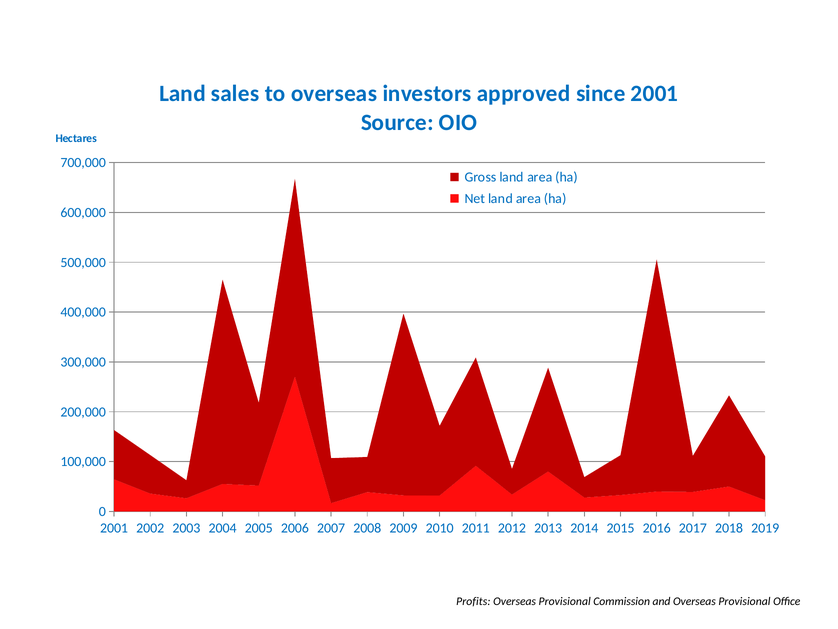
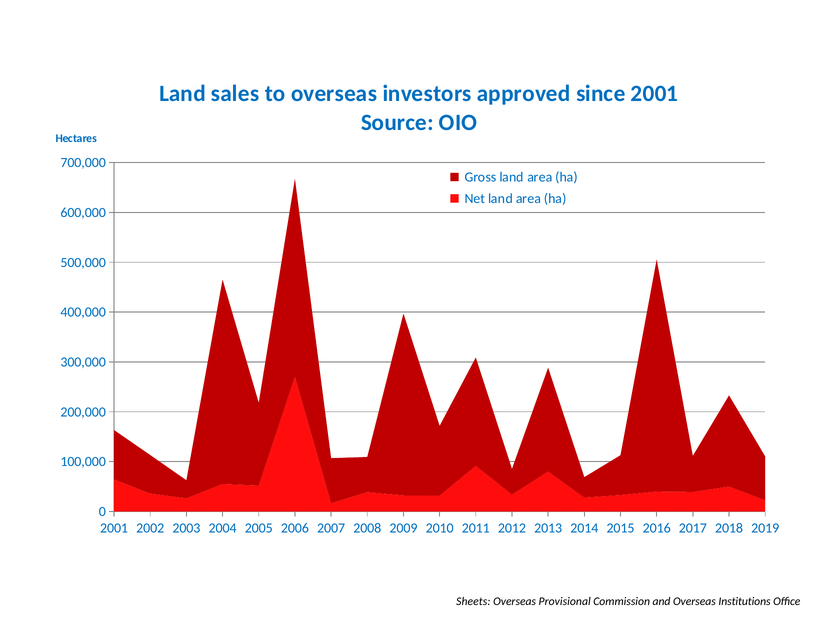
Profits: Profits -> Sheets (473, 601)
and Overseas Provisional: Provisional -> Institutions (745, 601)
